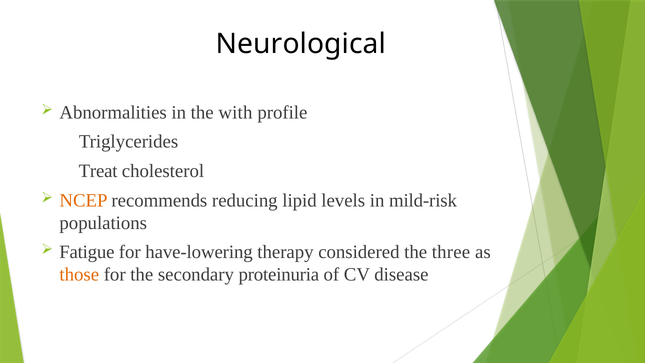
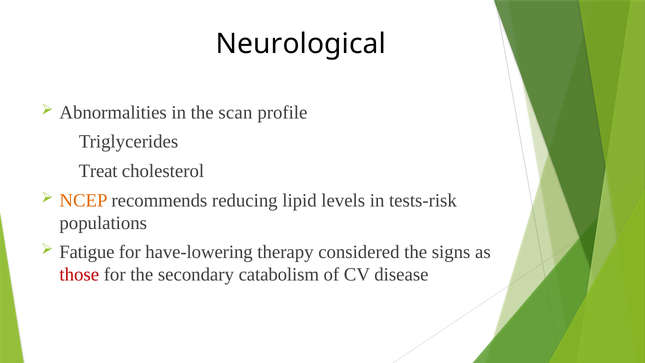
with: with -> scan (235, 112)
mild-risk: mild-risk -> tests-risk (423, 200)
three: three -> signs (451, 252)
those colour: orange -> red (79, 274)
proteinuria: proteinuria -> catabolism (279, 274)
